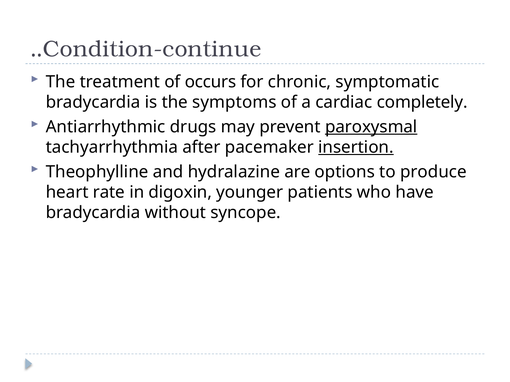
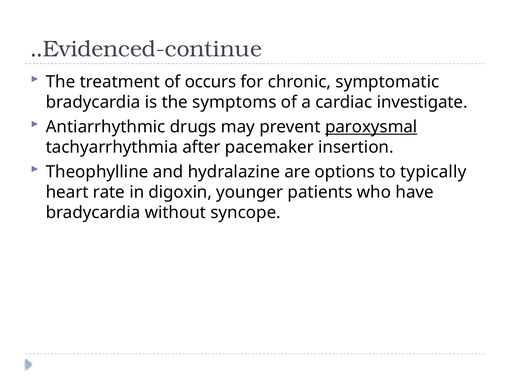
Condition-continue: Condition-continue -> Evidenced-continue (152, 49)
completely: completely -> investigate (422, 102)
insertion underline: present -> none (356, 147)
produce: produce -> typically (433, 172)
